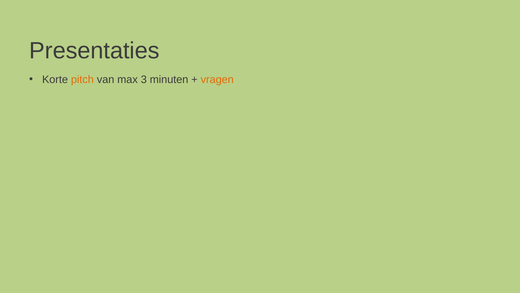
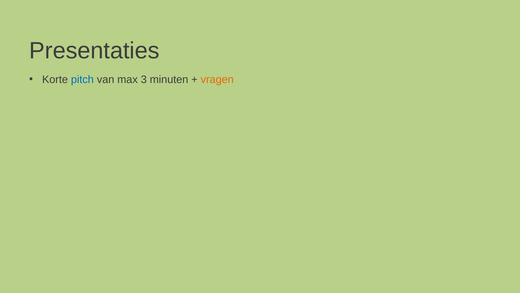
pitch colour: orange -> blue (82, 79)
